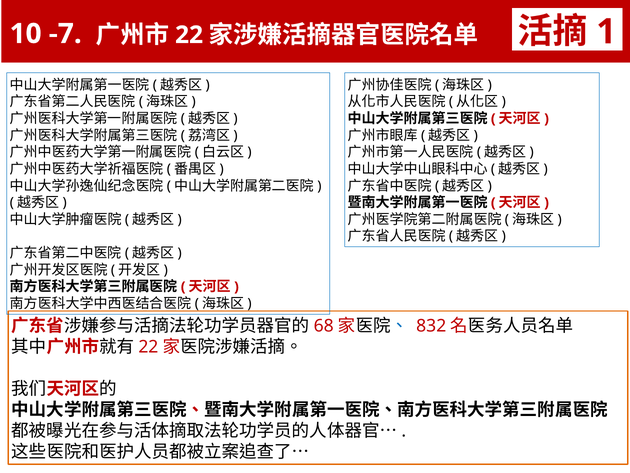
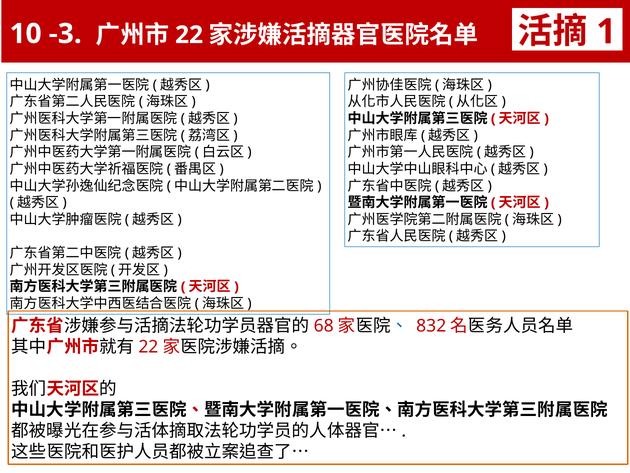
-7: -7 -> -3 (65, 34)
